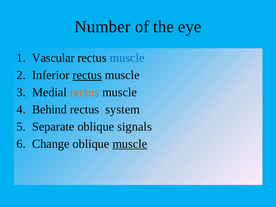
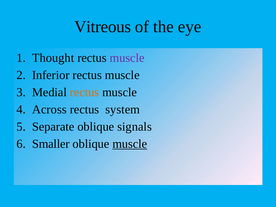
Number: Number -> Vitreous (103, 27)
Vascular: Vascular -> Thought (53, 58)
muscle colour: blue -> purple (127, 58)
rectus underline: present -> none (87, 75)
Behind: Behind -> Across (49, 109)
Change: Change -> Smaller (51, 144)
